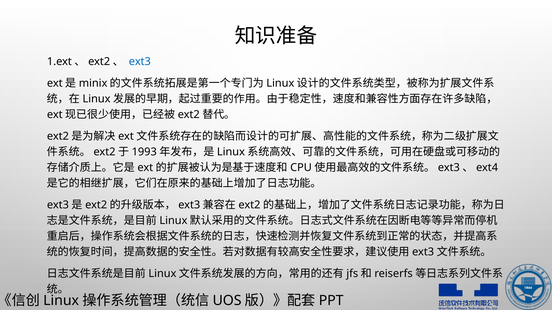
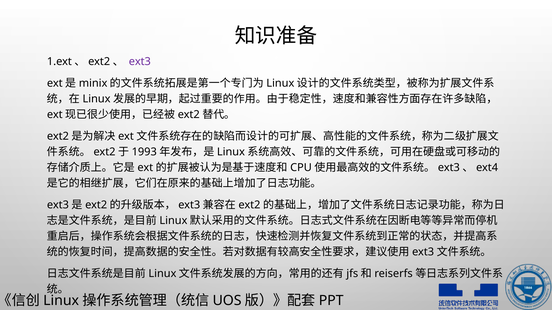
ext3 colour: blue -> purple (140, 62)
